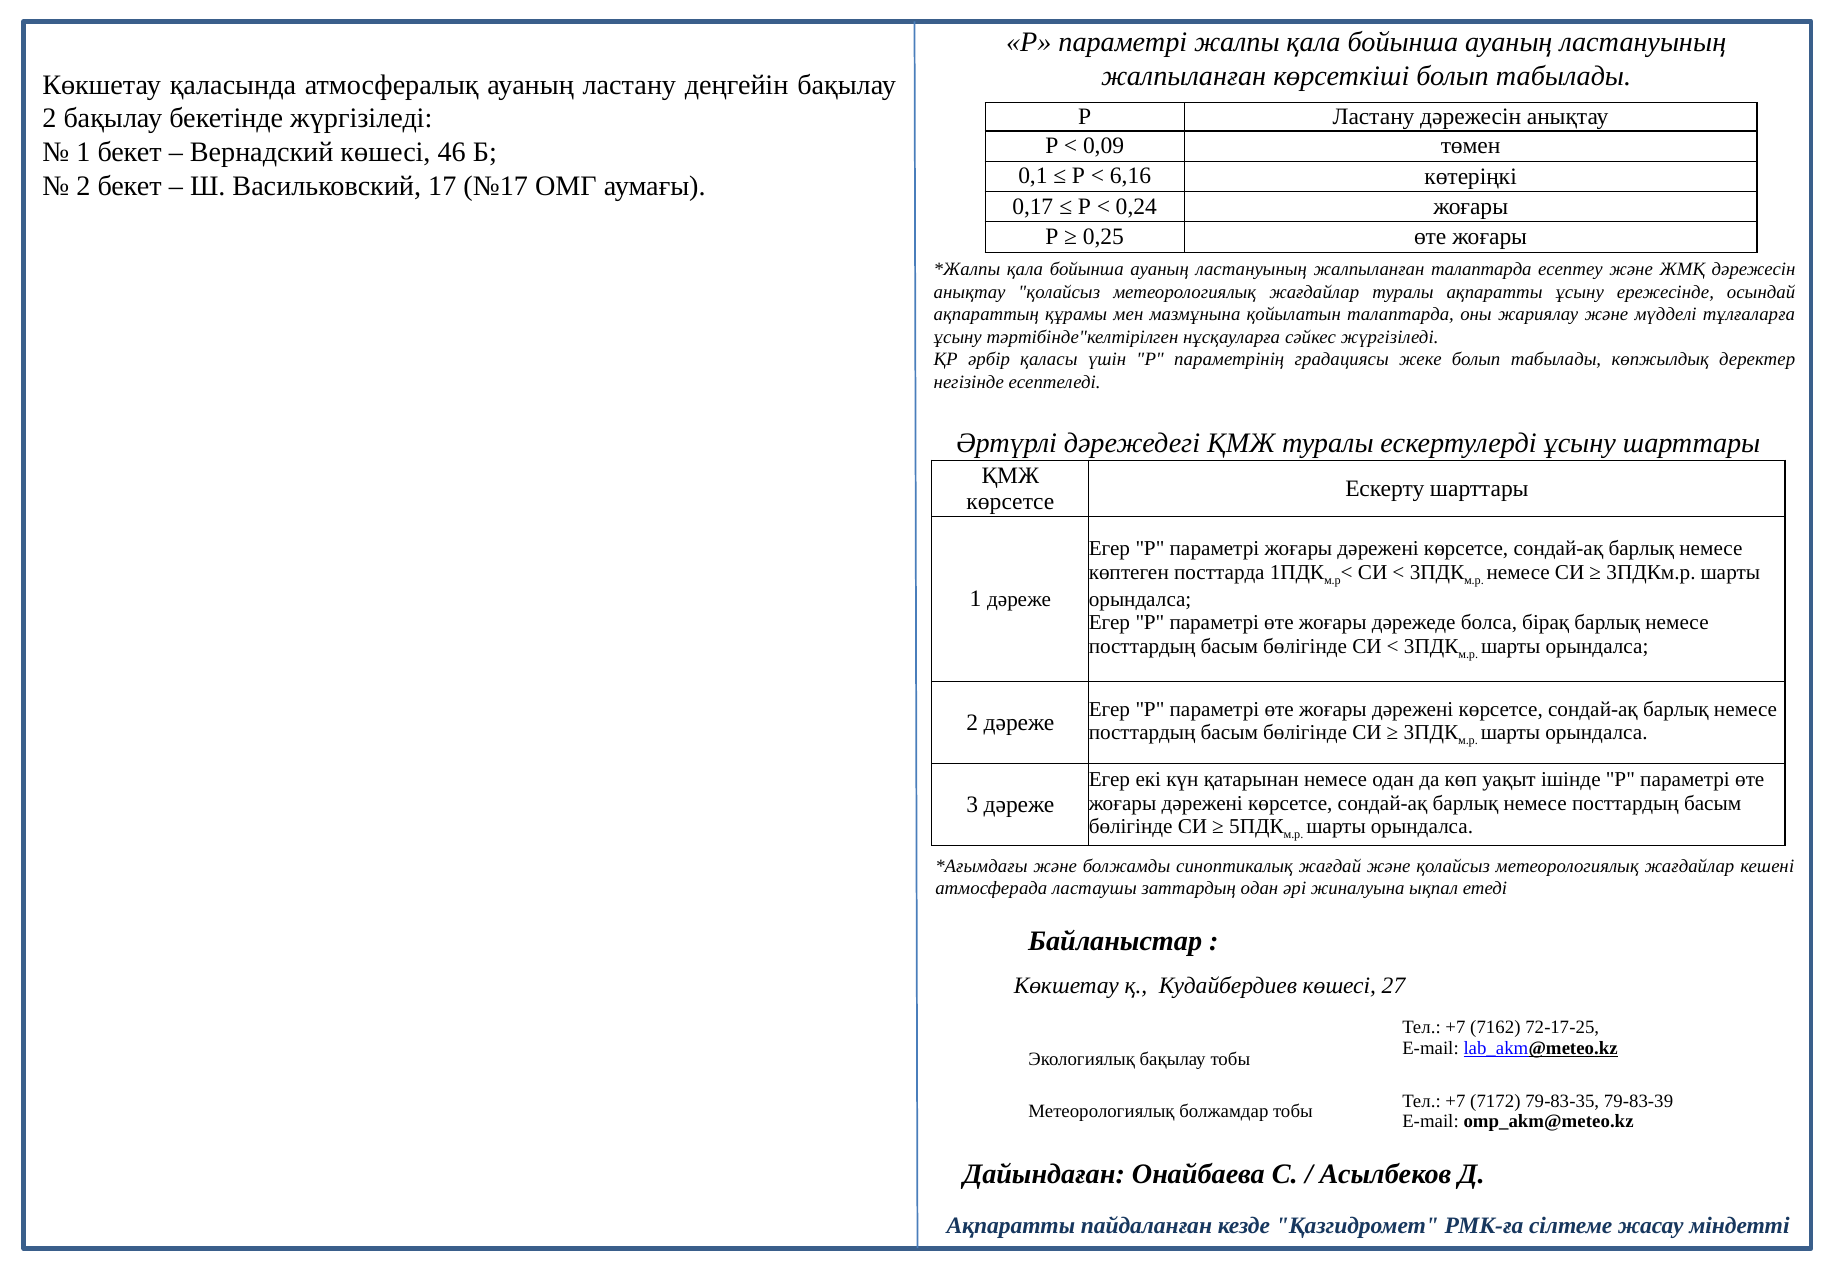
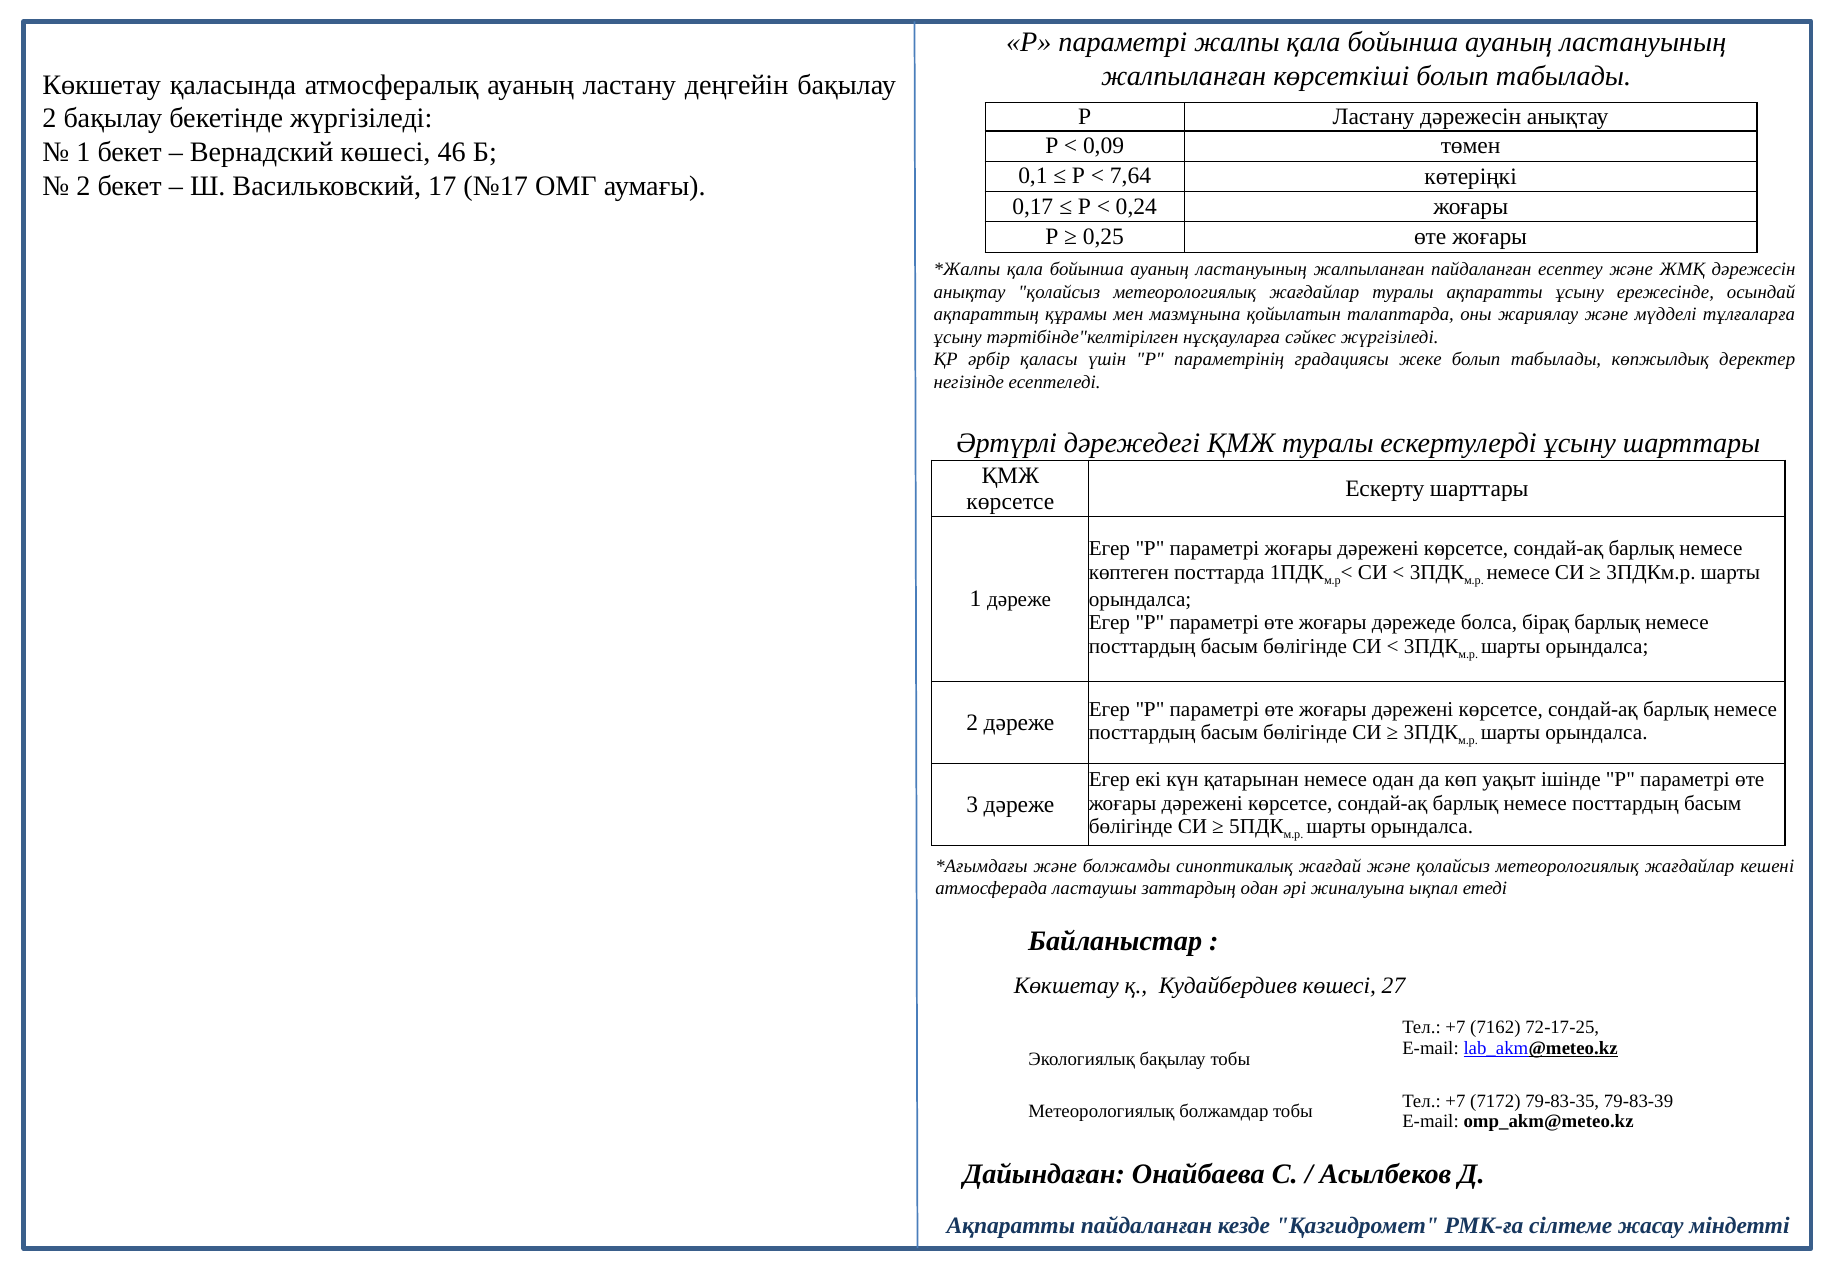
6,16: 6,16 -> 7,64 (1131, 176)
жалпыланған талаптарда: талаптарда -> пайдаланған (1481, 270)
